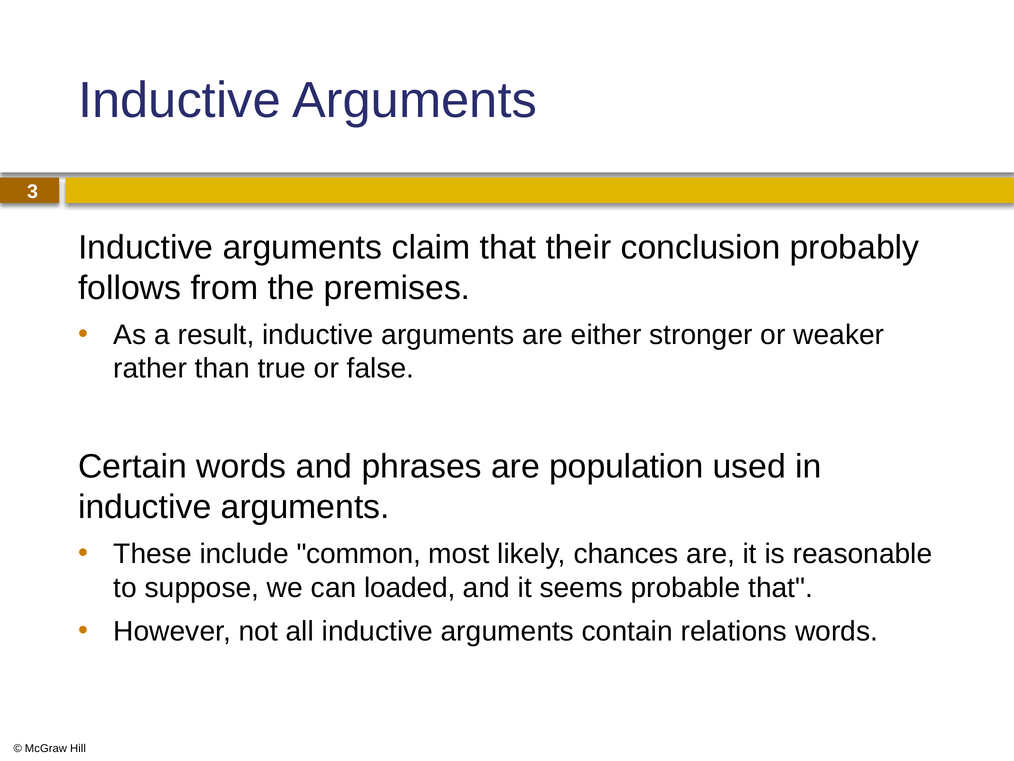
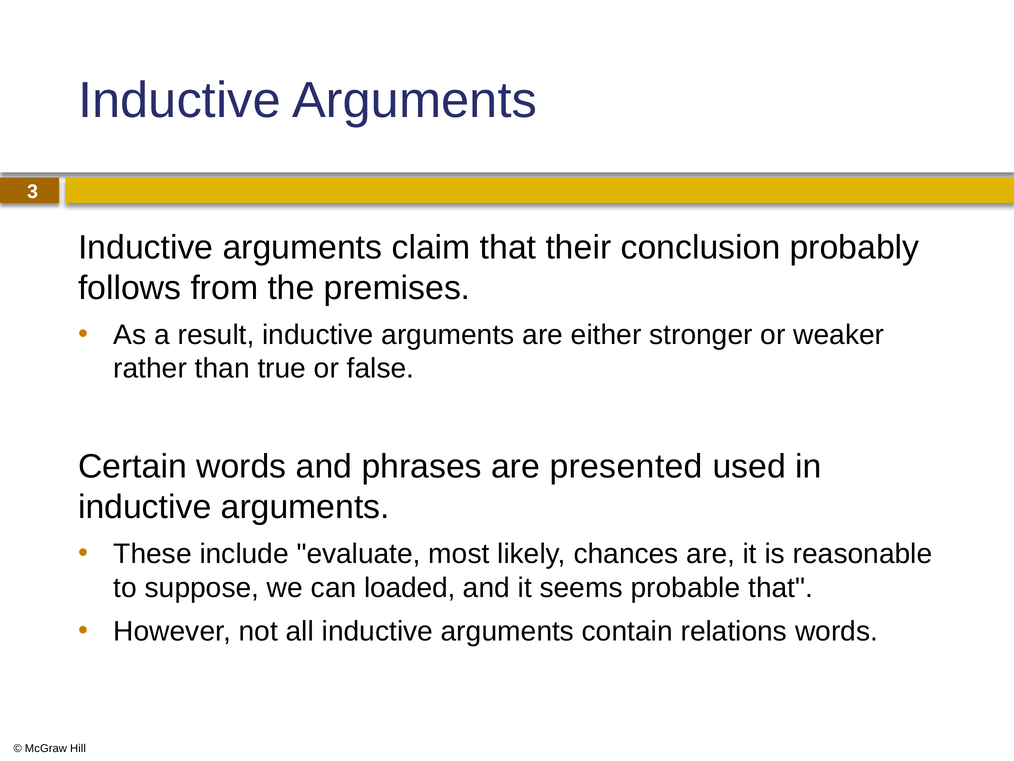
population: population -> presented (626, 466)
common: common -> evaluate (359, 554)
